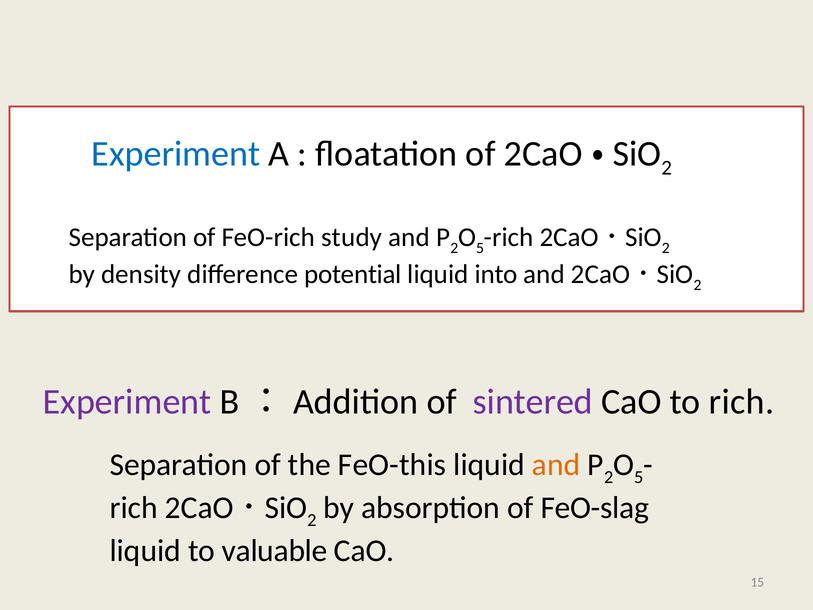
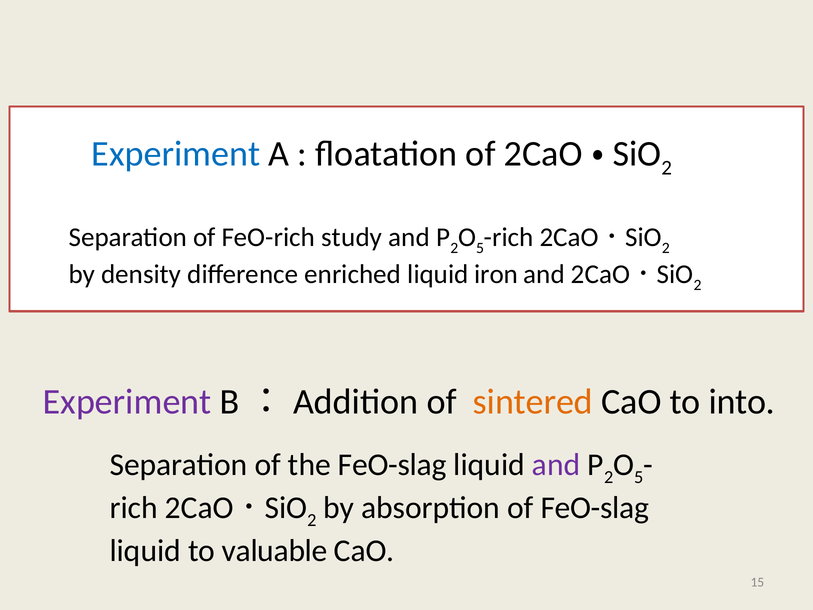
potential: potential -> enriched (353, 274)
into: into -> iron (496, 274)
sintered colour: purple -> orange (533, 402)
to rich: rich -> into (742, 402)
the FeO-this: FeO-this -> FeO-slag (392, 464)
and colour: orange -> purple (556, 464)
